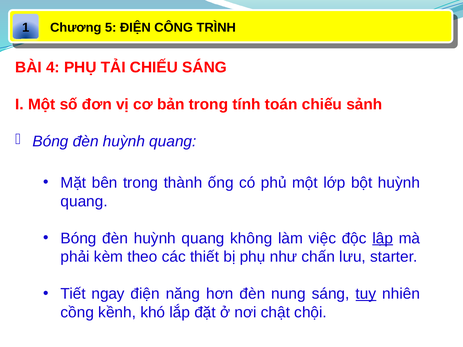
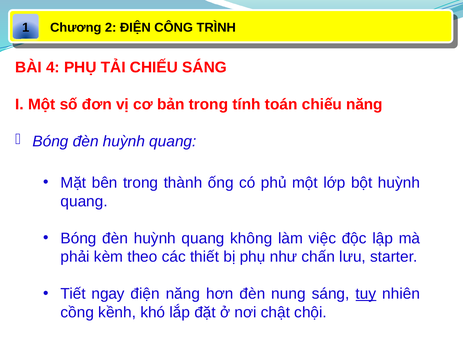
5: 5 -> 2 (111, 28)
chiếu sảnh: sảnh -> năng (364, 104)
lập underline: present -> none (383, 238)
